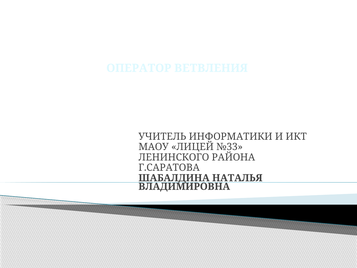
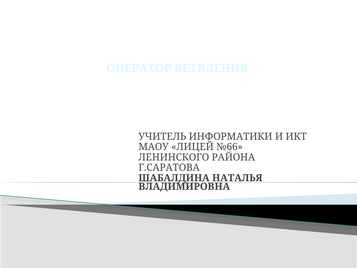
№33: №33 -> №66 (230, 147)
